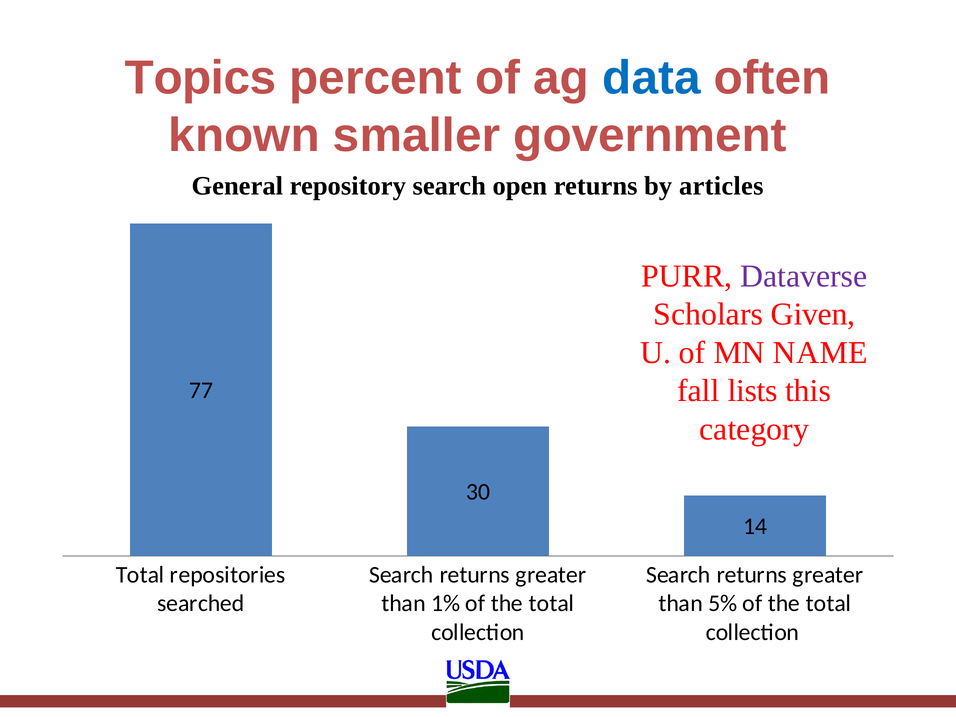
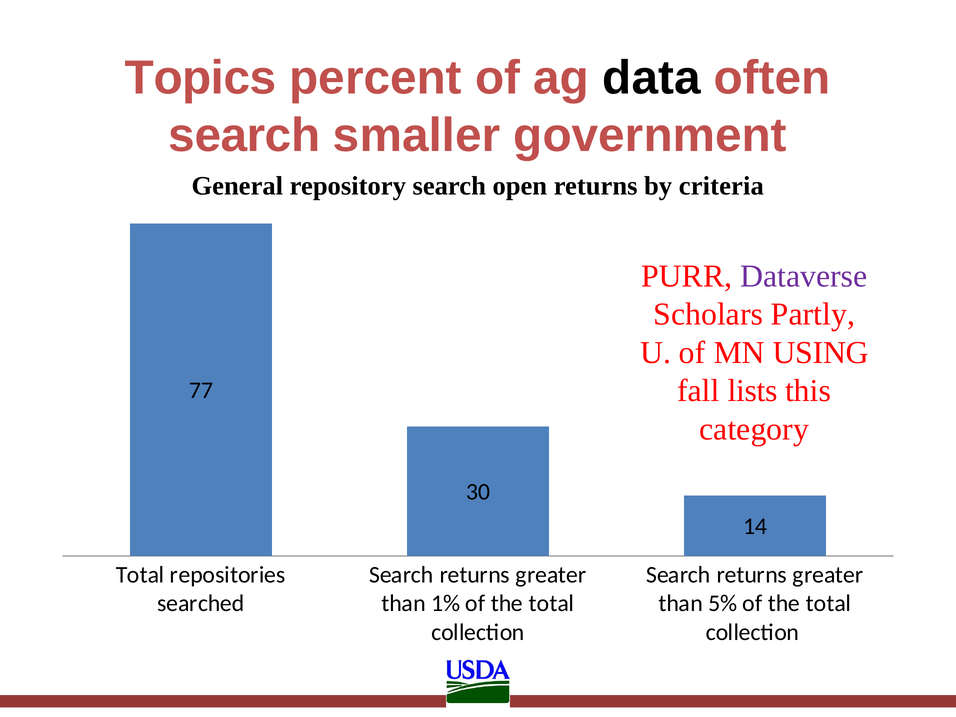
data colour: blue -> black (651, 78)
known: known -> search (244, 135)
articles: articles -> criteria (721, 186)
Given: Given -> Partly (813, 314)
NAME: NAME -> USING (821, 353)
